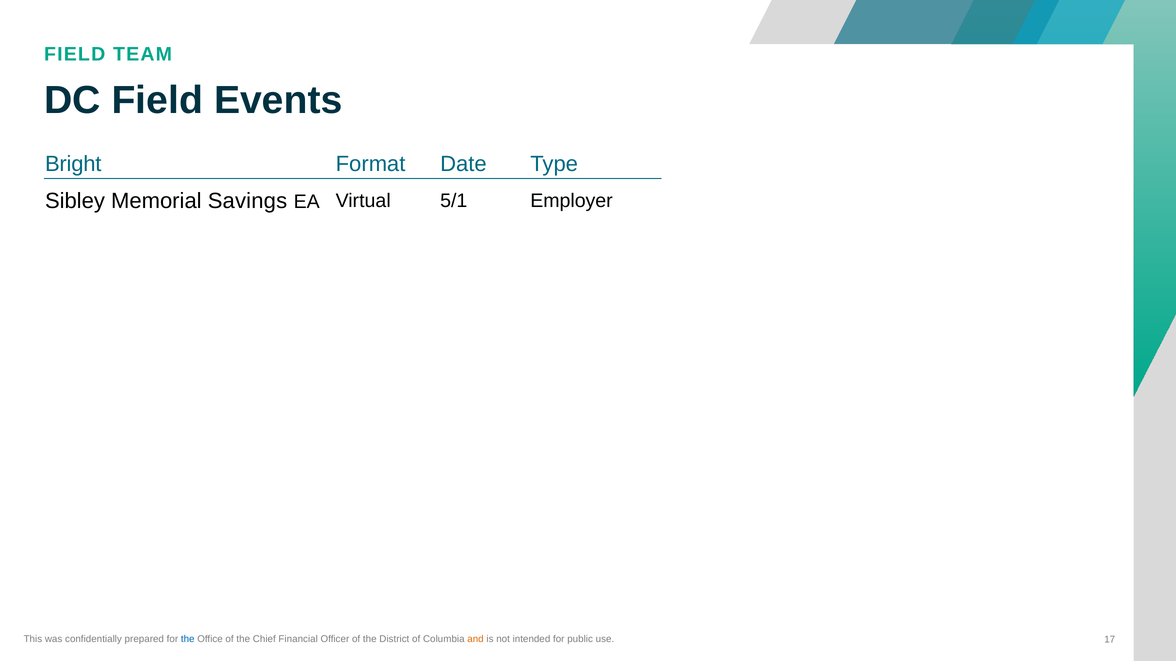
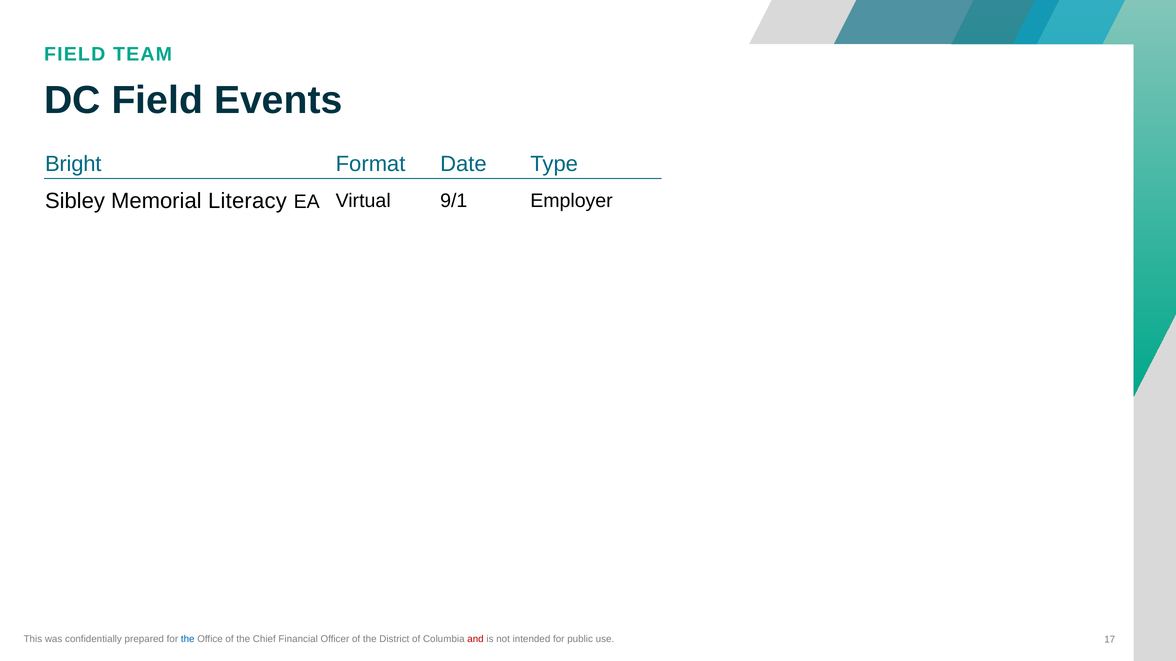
Savings: Savings -> Literacy (247, 201)
5/1: 5/1 -> 9/1 (454, 201)
and colour: orange -> red (476, 640)
